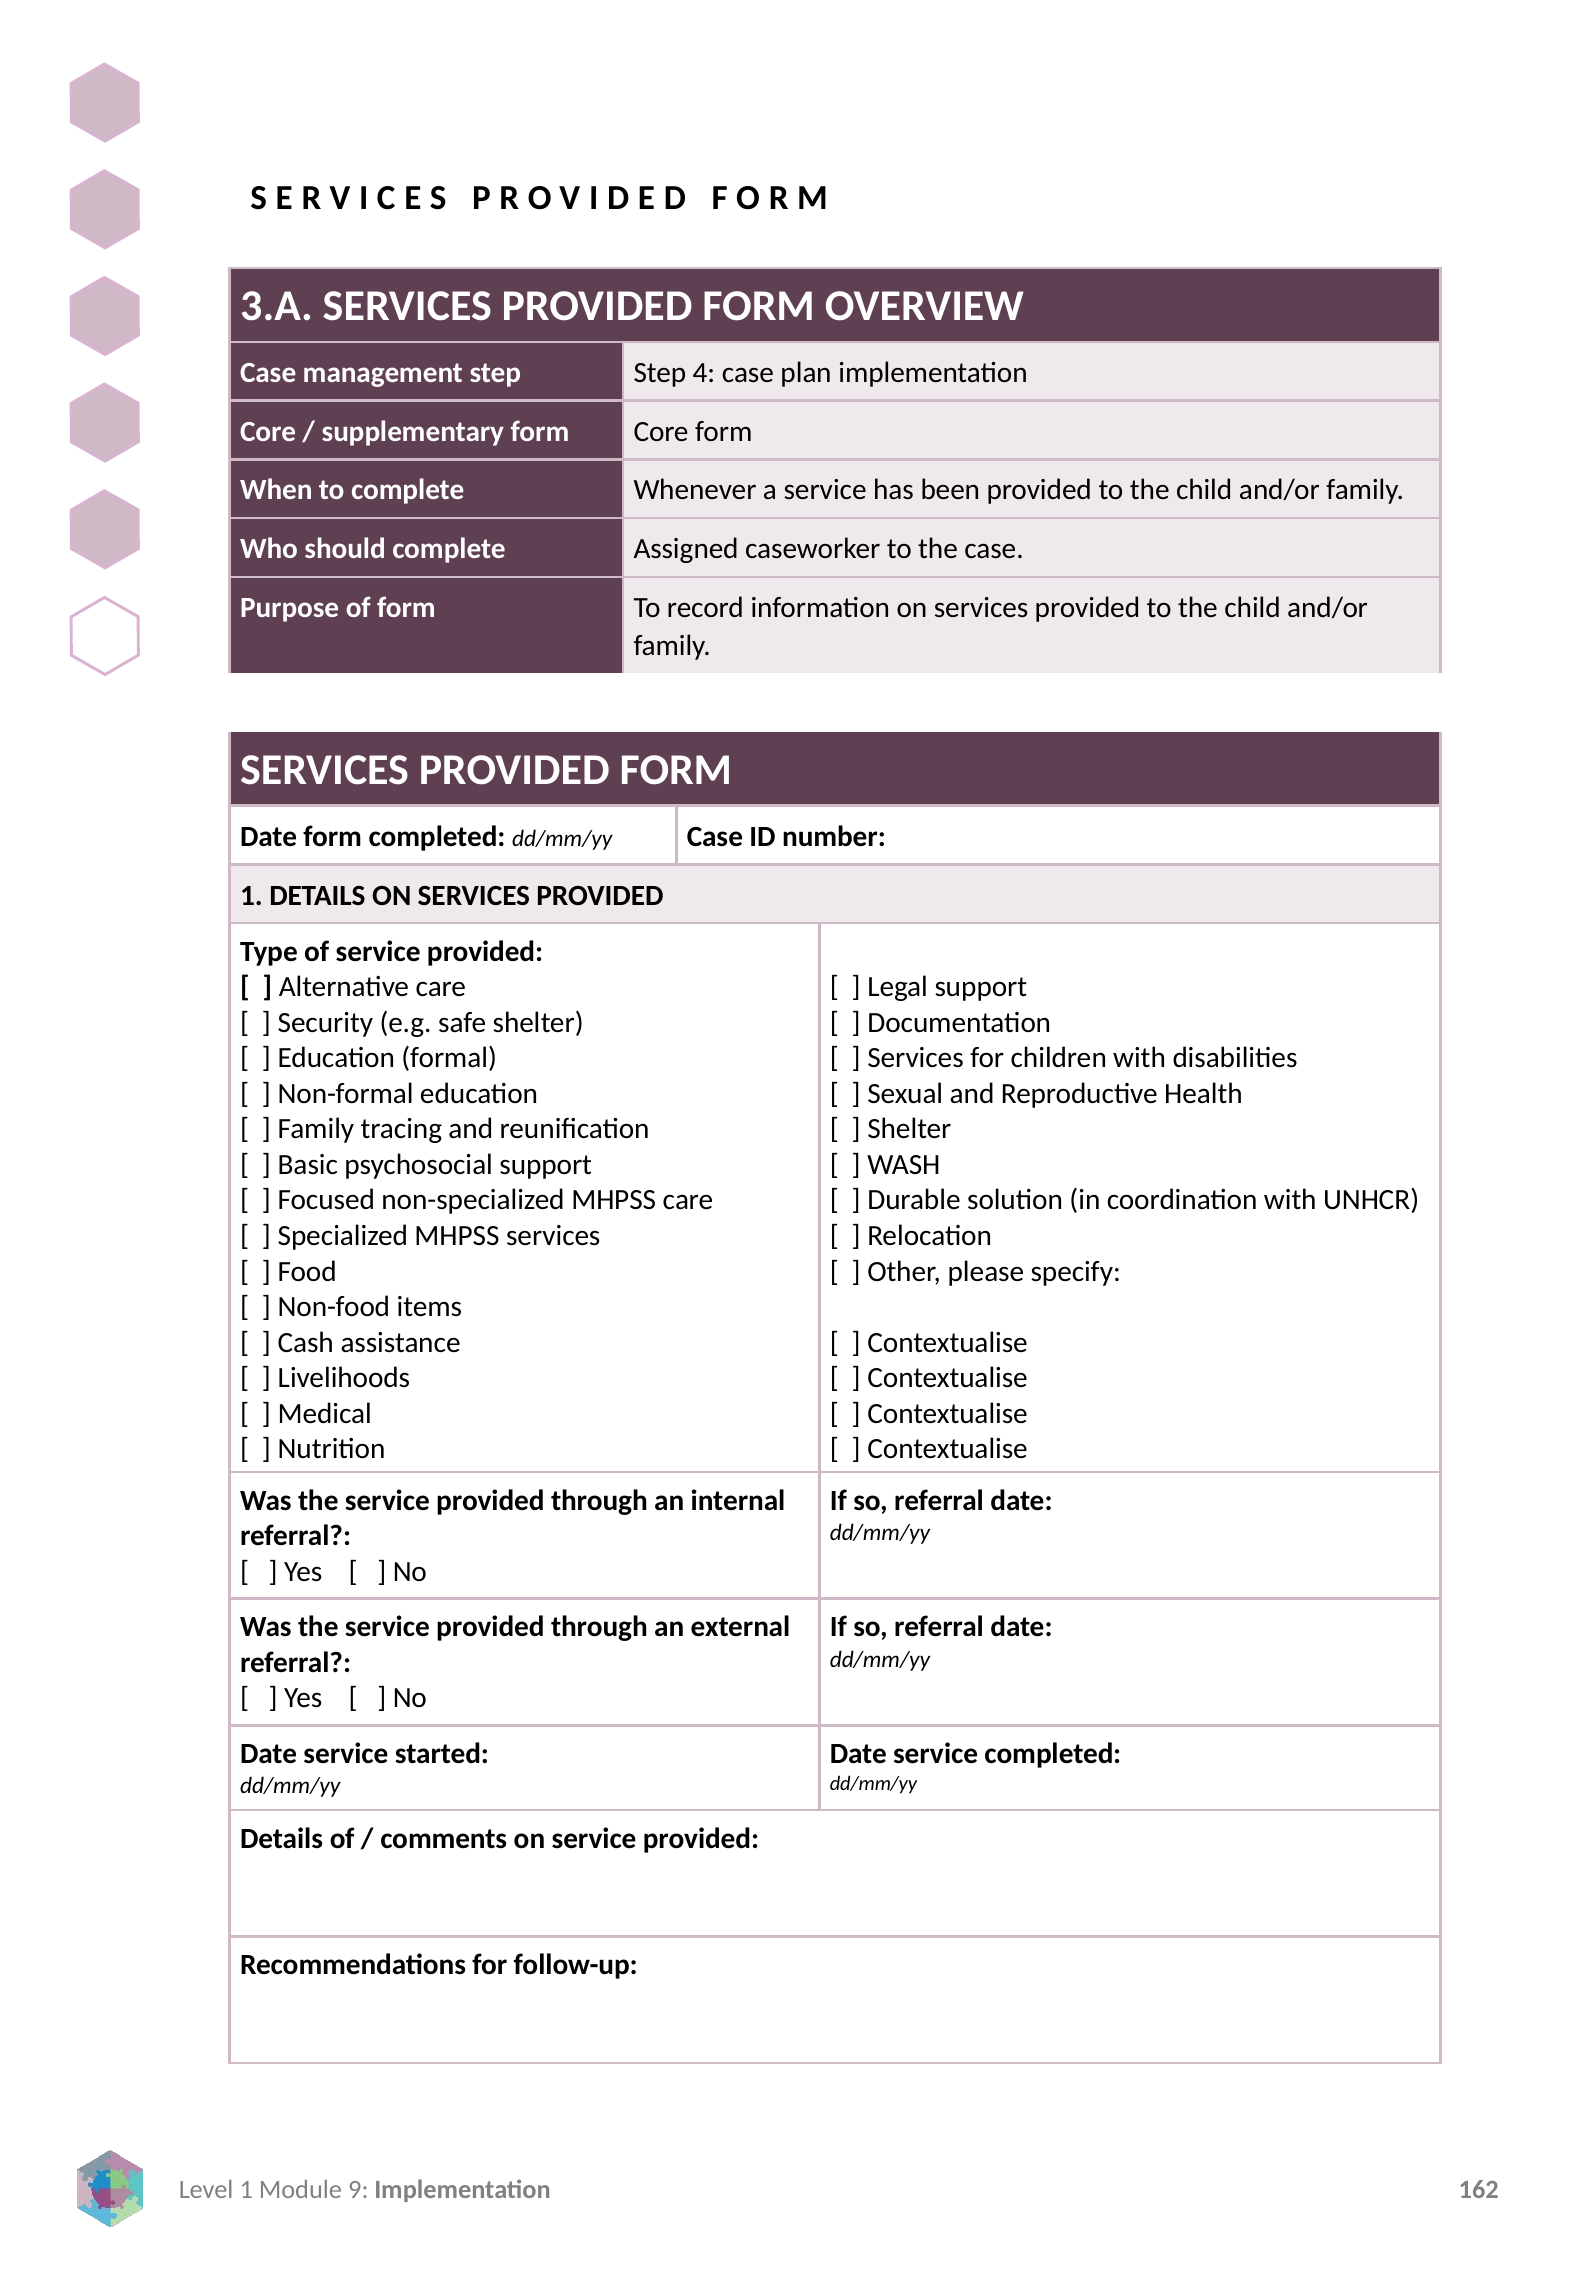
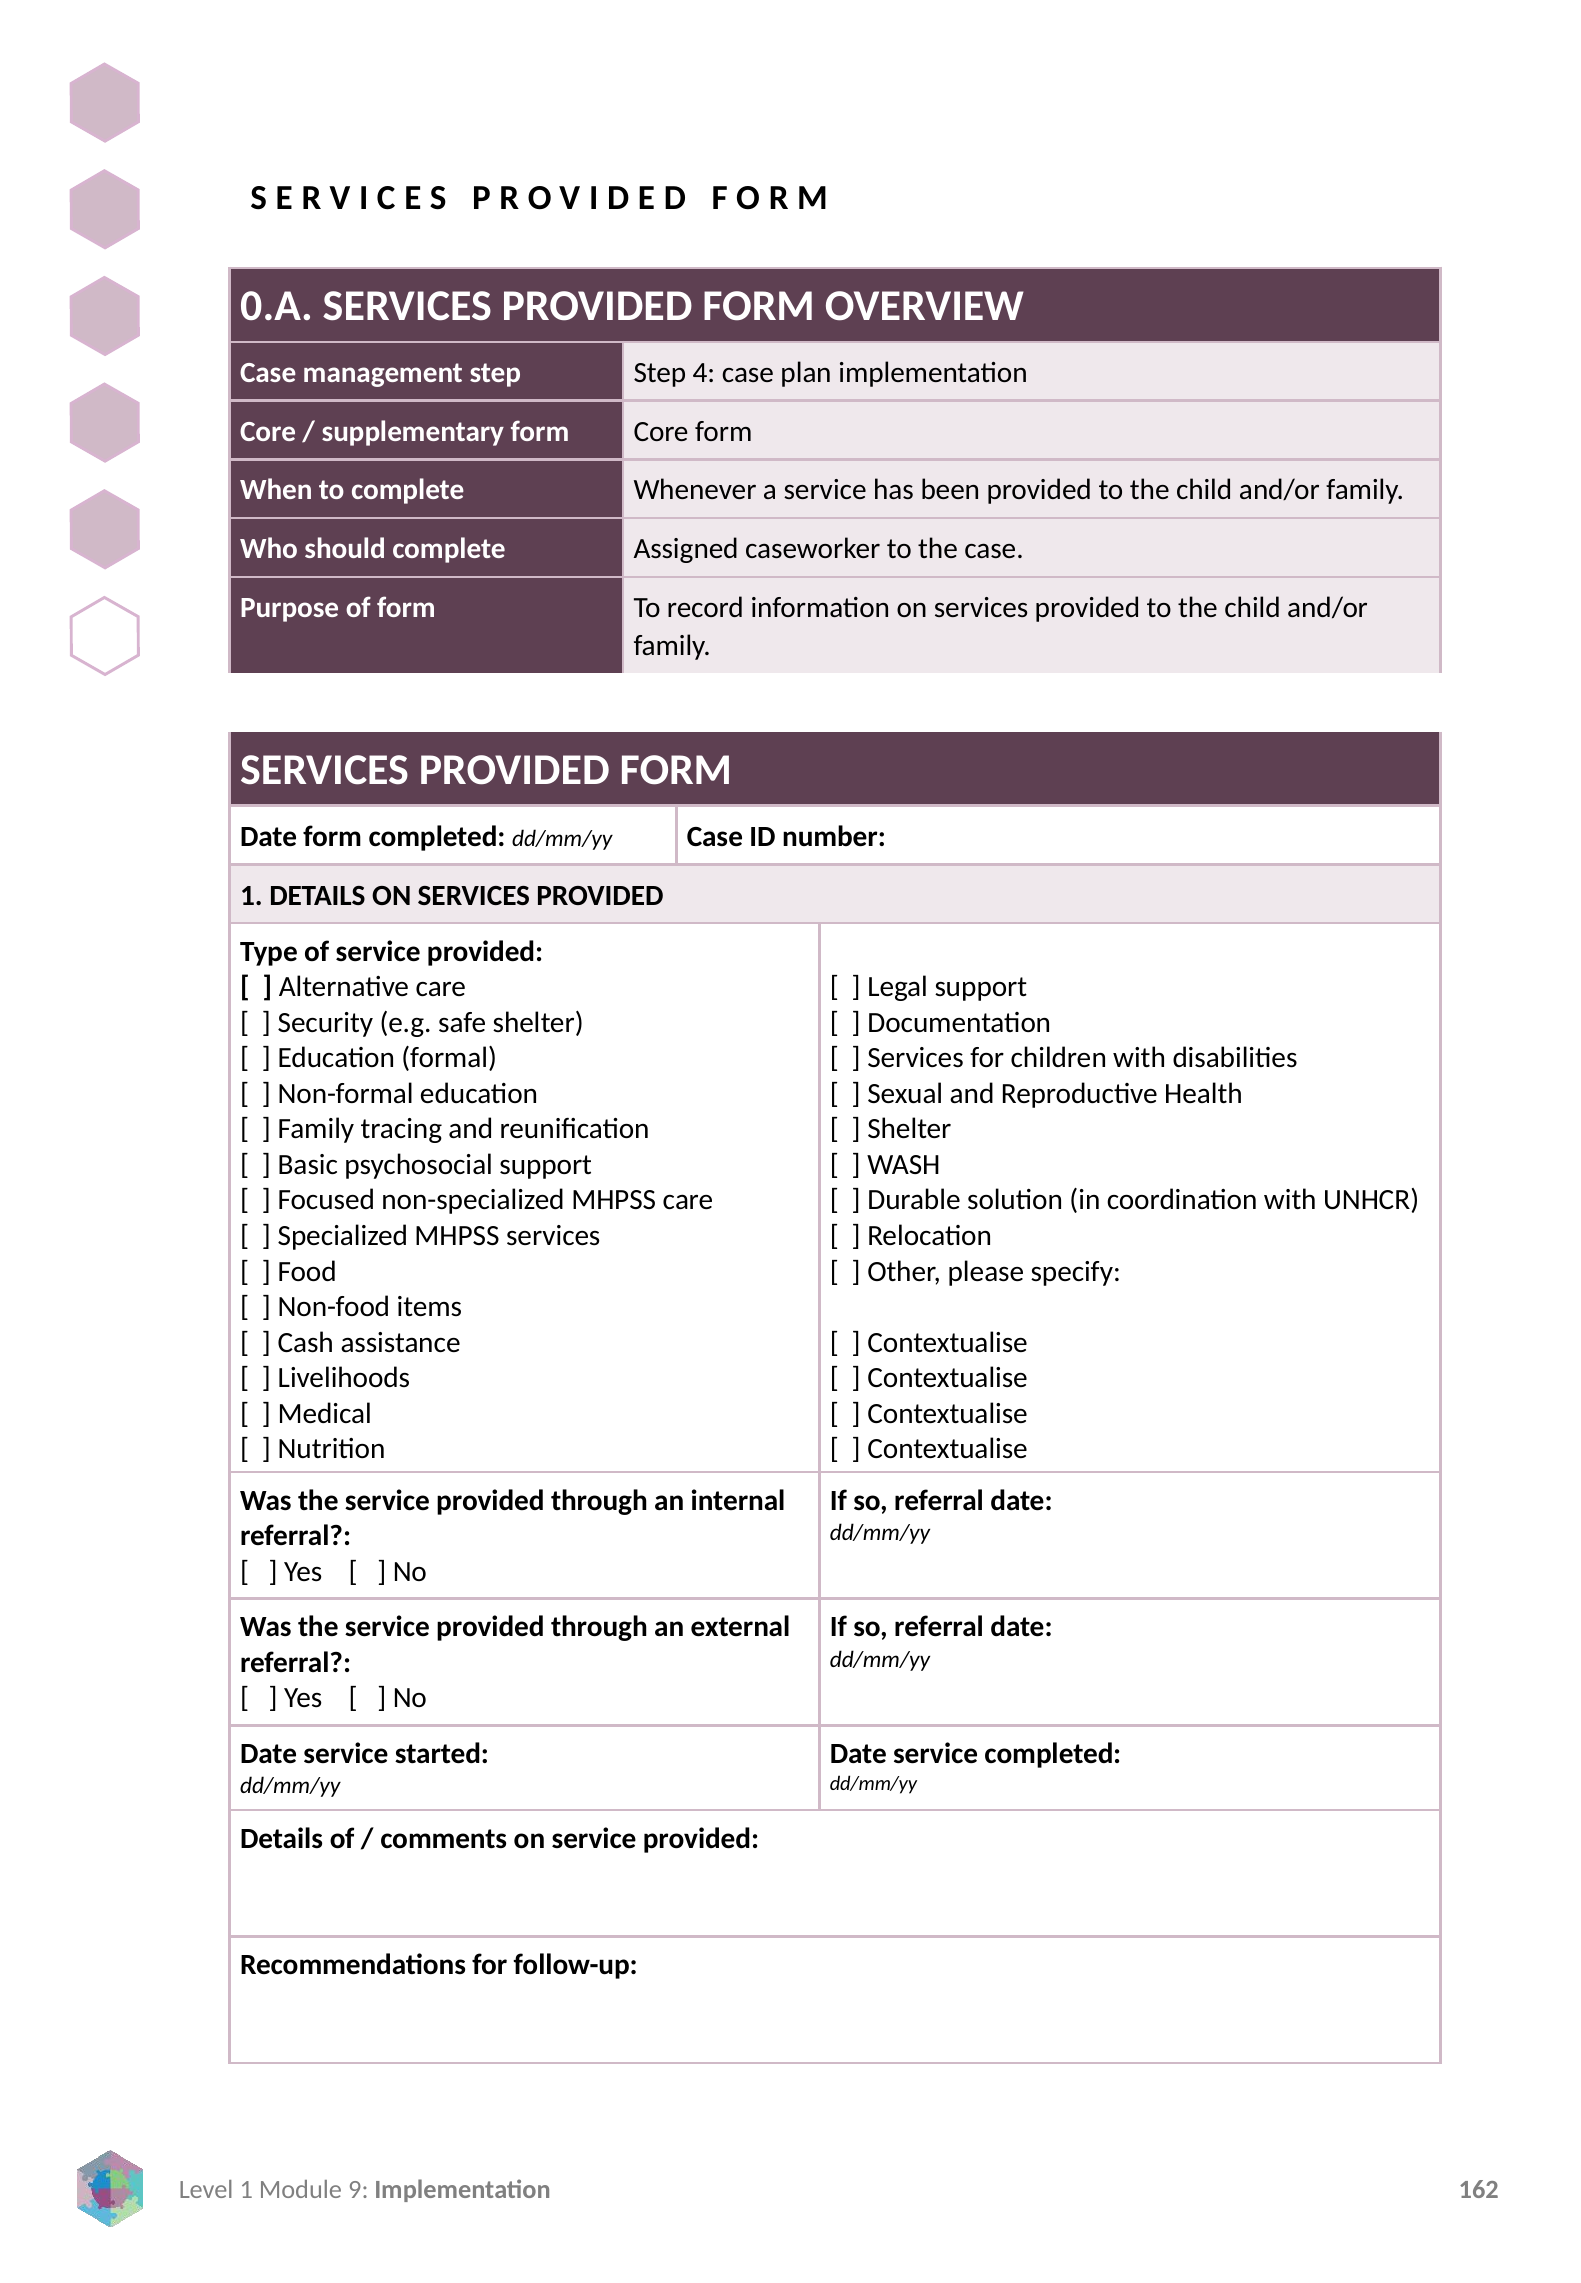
3.A: 3.A -> 0.A (277, 306)
